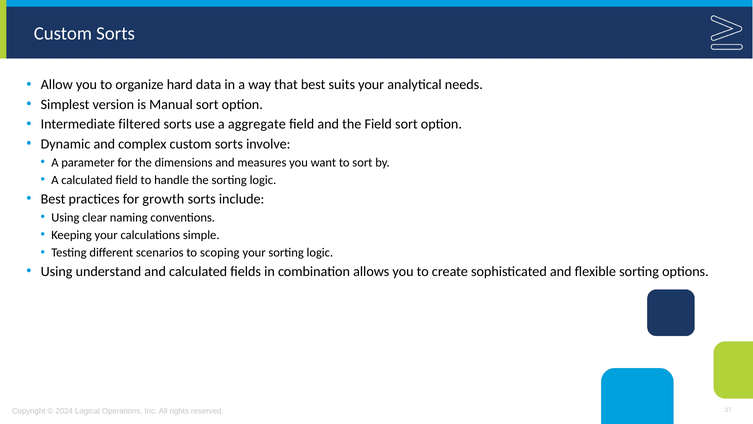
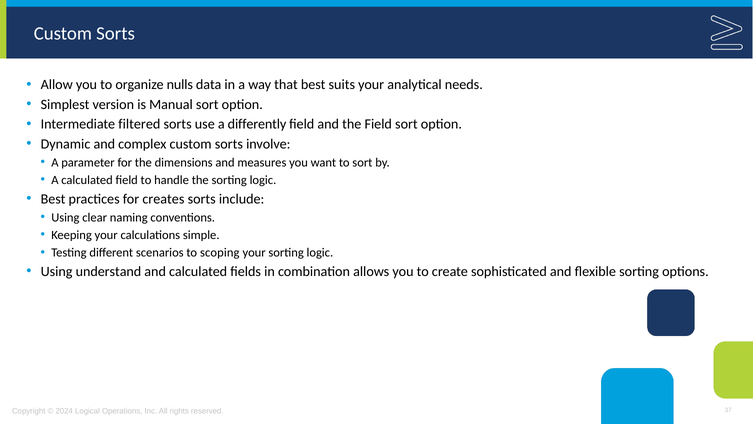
hard: hard -> nulls (180, 85)
aggregate: aggregate -> differently (257, 124)
growth: growth -> creates (163, 199)
